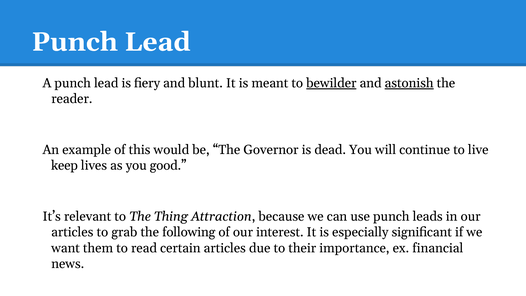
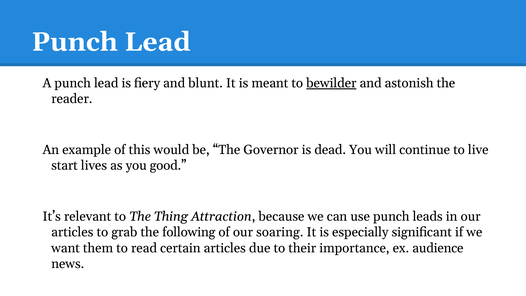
astonish underline: present -> none (409, 83)
keep: keep -> start (65, 166)
interest: interest -> soaring (280, 232)
financial: financial -> audience (438, 248)
